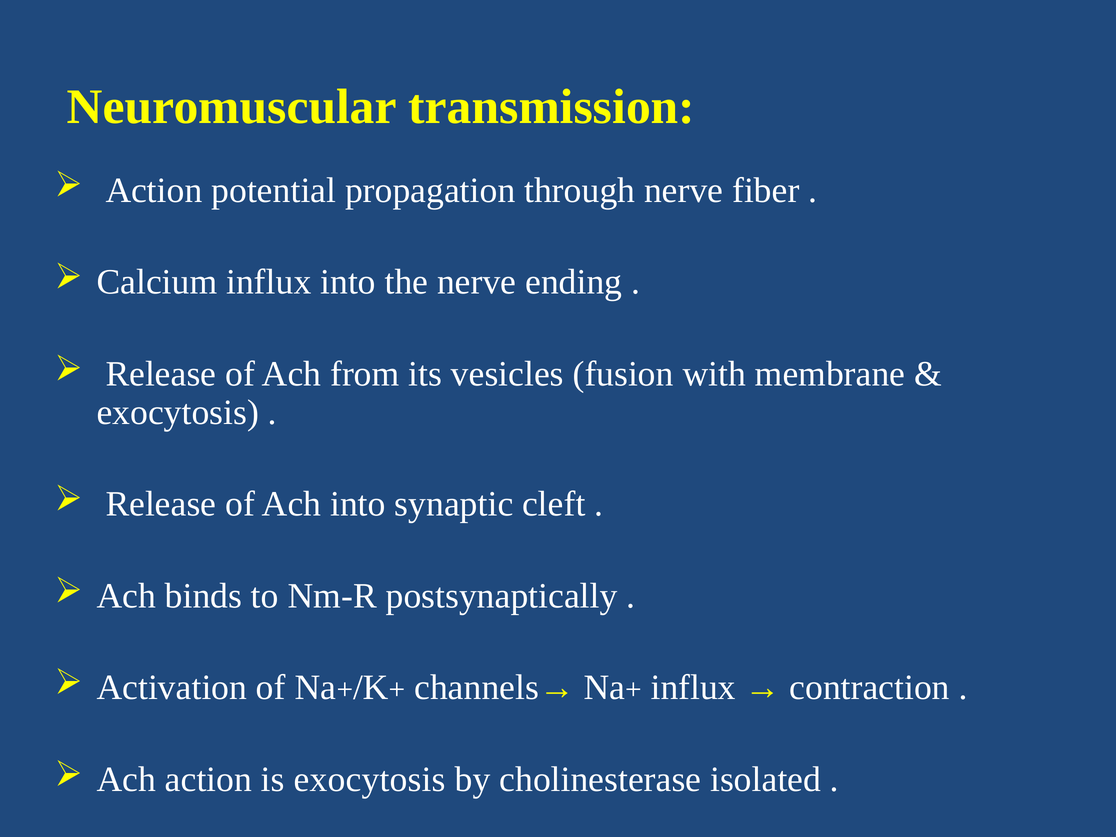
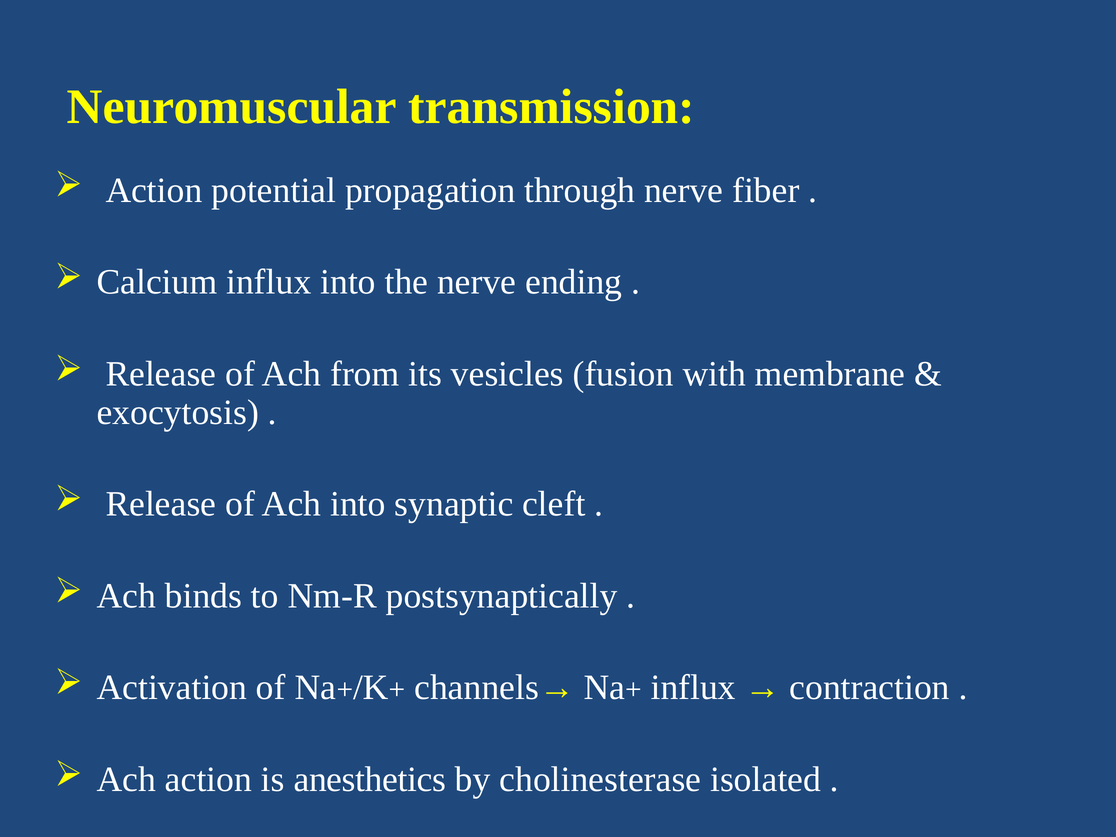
is exocytosis: exocytosis -> anesthetics (370, 779)
